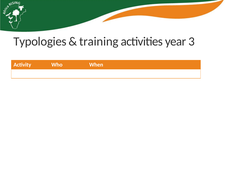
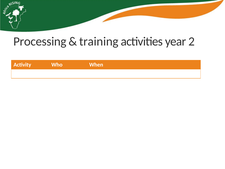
Typologies: Typologies -> Processing (40, 41)
3: 3 -> 2 (192, 41)
